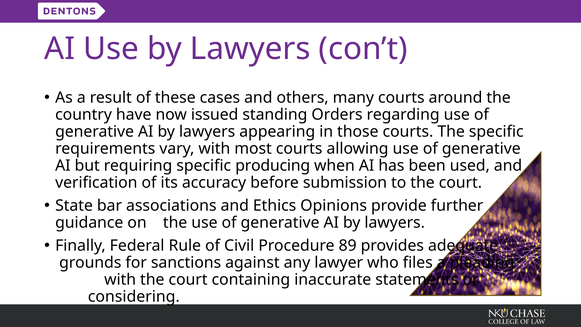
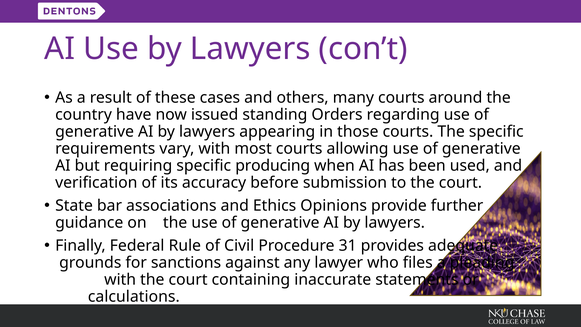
89: 89 -> 31 (348, 246)
considering: considering -> calculations (134, 297)
